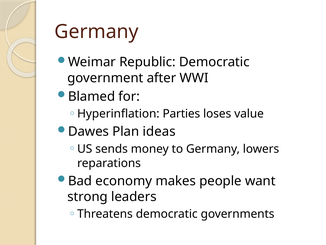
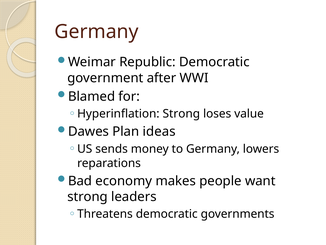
Hyperinflation Parties: Parties -> Strong (181, 114)
